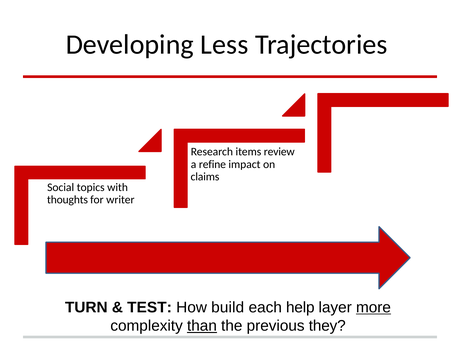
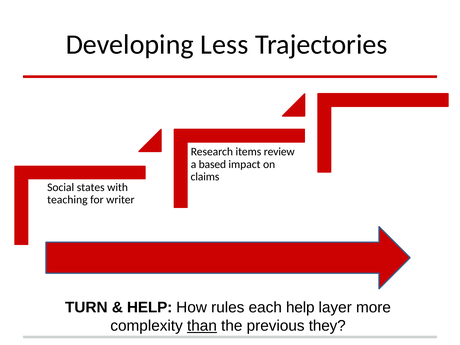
refine: refine -> based (212, 164)
topics: topics -> states (91, 187)
thoughts: thoughts -> teaching (67, 200)
TEST: TEST -> HELP (150, 307)
build: build -> rules (228, 307)
more underline: present -> none (373, 307)
